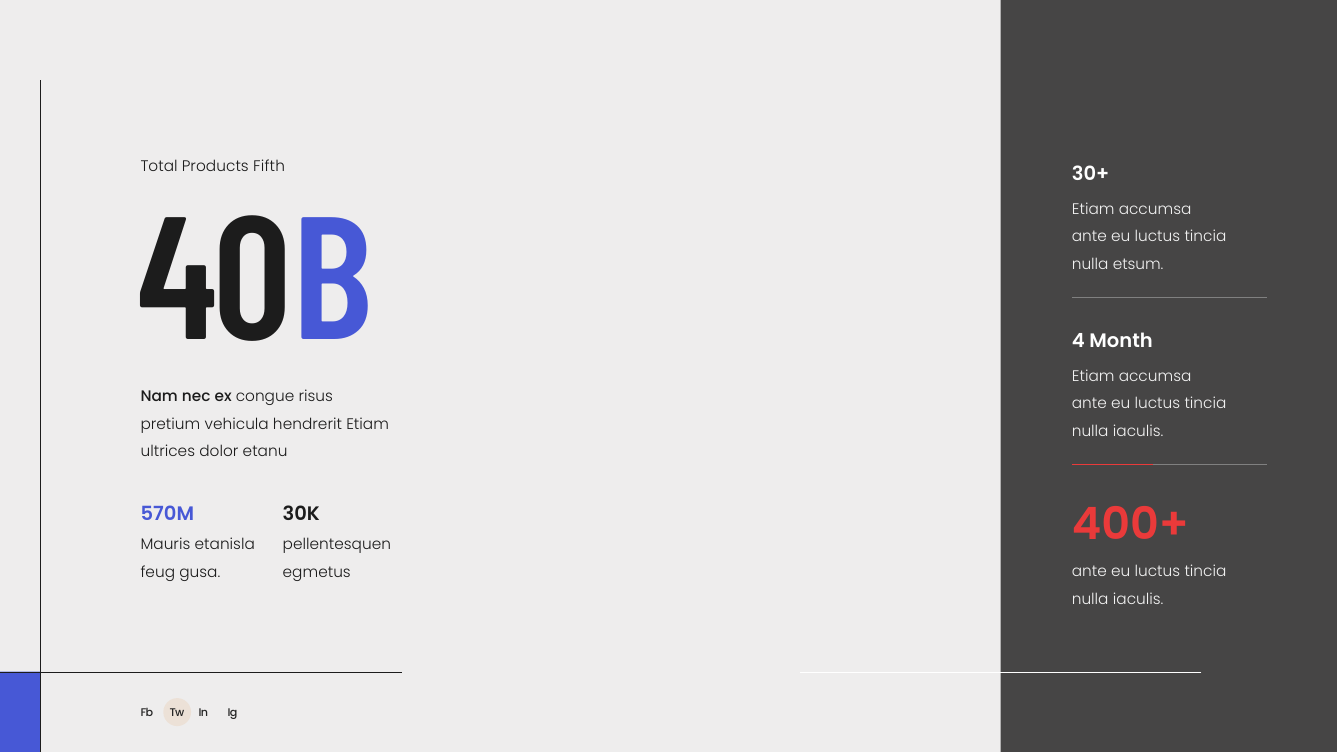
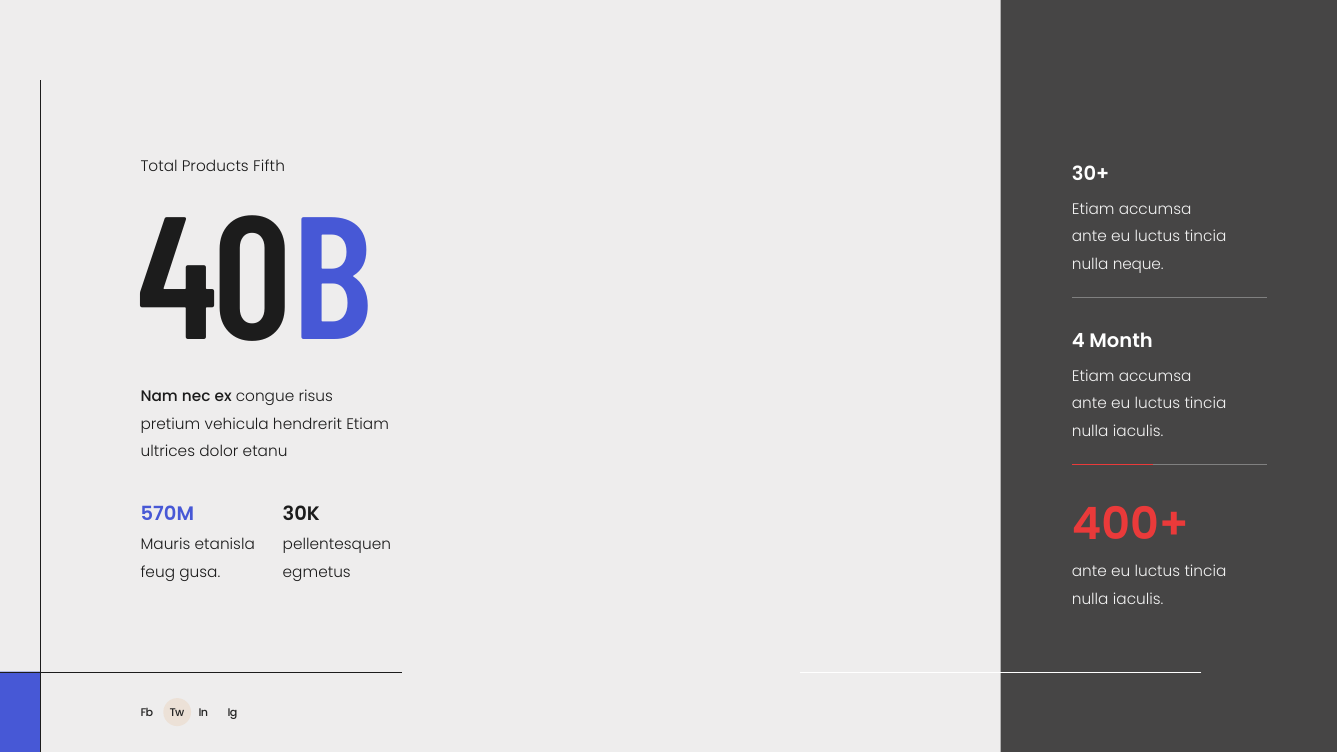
etsum: etsum -> neque (1138, 265)
